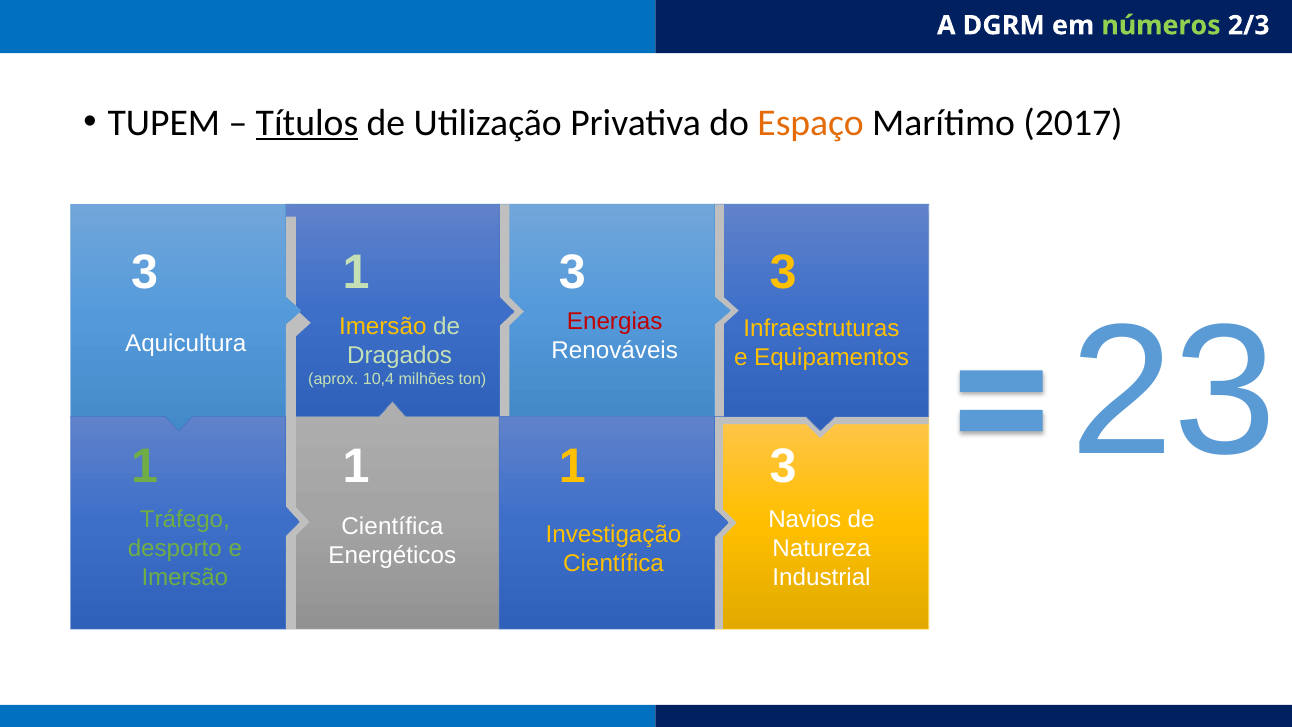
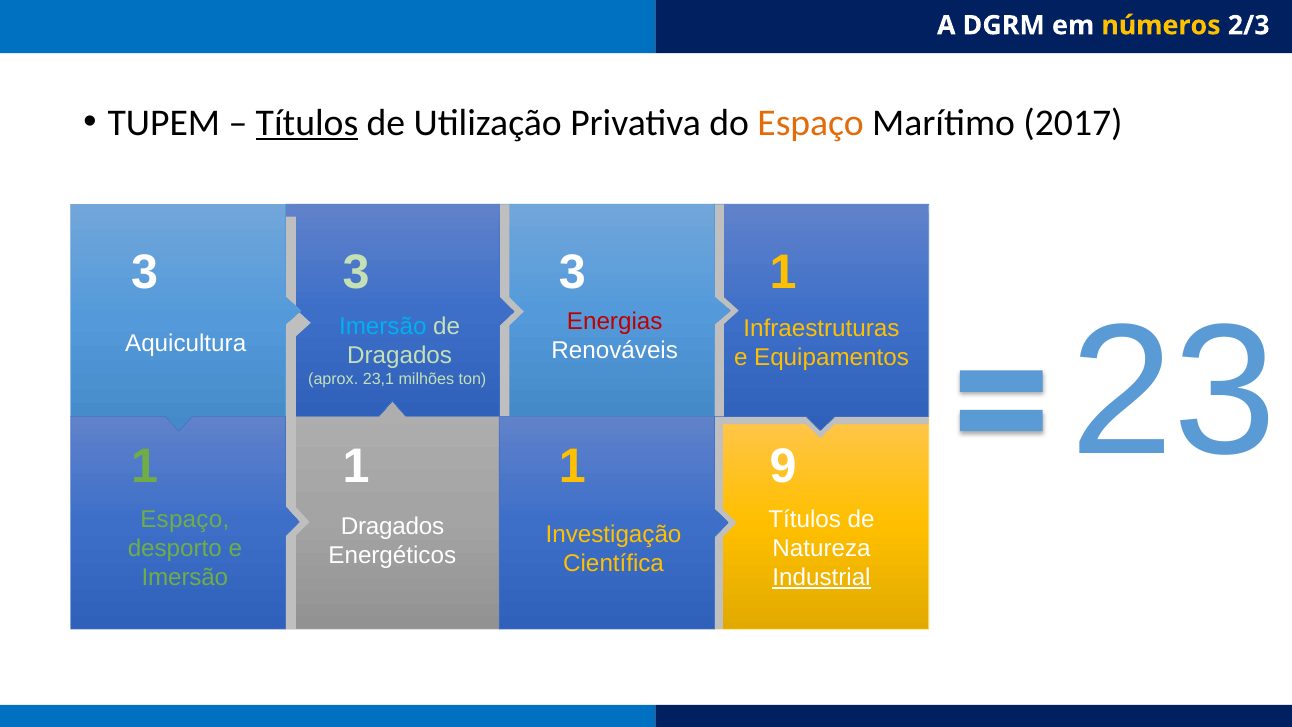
números colour: light green -> yellow (1161, 25)
1: 1 -> 3 (356, 272)
3 3: 3 -> 1 (783, 272)
Imersão colour: yellow -> light blue (383, 326)
10,4: 10,4 -> 23,1 (378, 379)
1 1 3: 3 -> 9 (783, 466)
Tráfego: Tráfego -> Espaço (185, 519)
Navios: Navios -> Títulos (805, 519)
Científica: Científica -> Dragados (393, 526)
Industrial underline: none -> present (822, 577)
